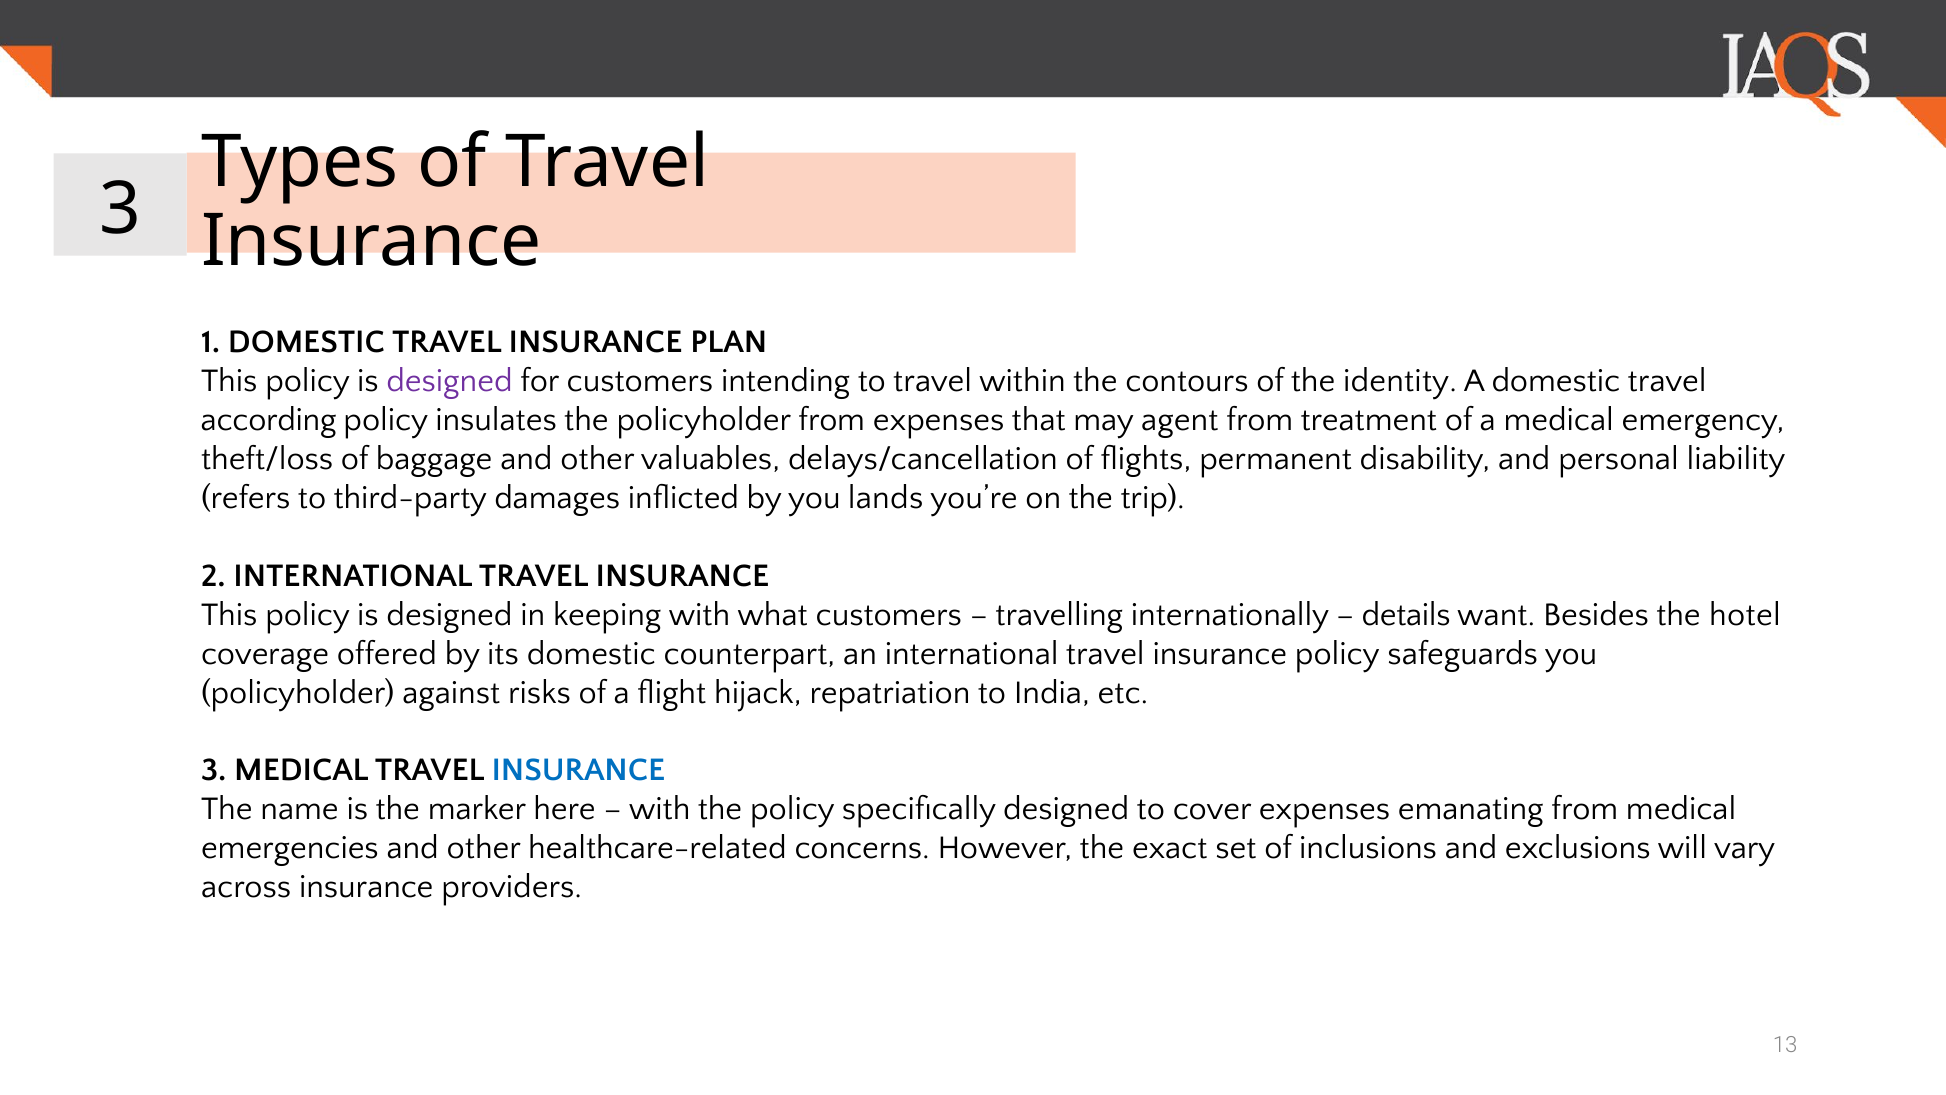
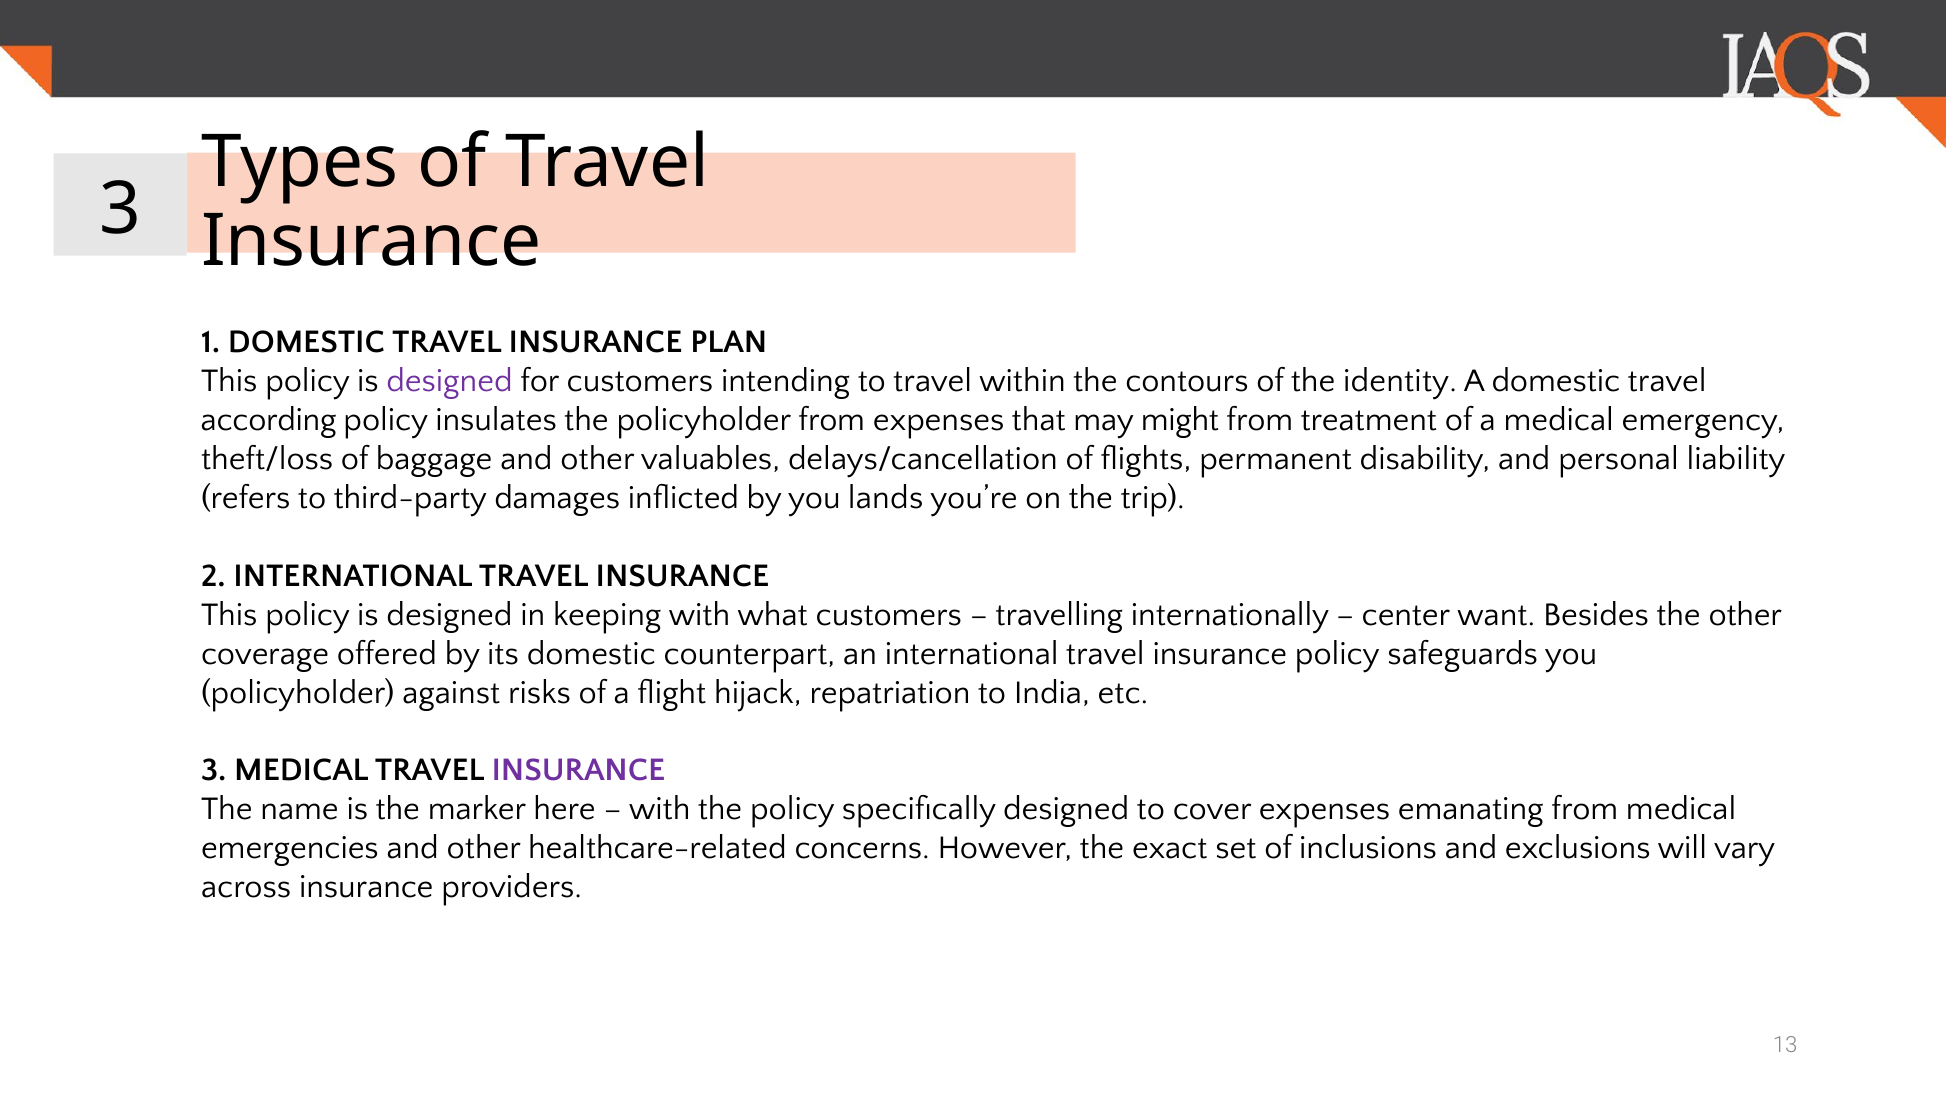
agent: agent -> might (1180, 420)
details: details -> center (1406, 614)
the hotel: hotel -> other (1745, 614)
INSURANCE colour: blue -> purple (578, 770)
